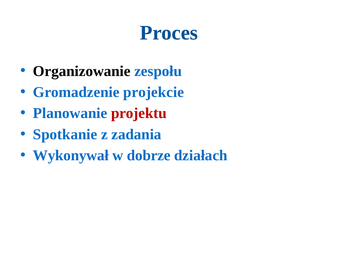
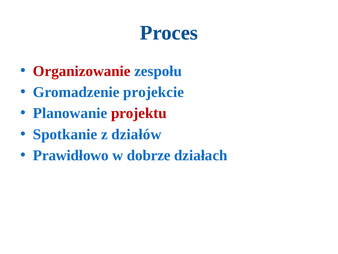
Organizowanie colour: black -> red (82, 71)
zadania: zadania -> działów (136, 134)
Wykonywał: Wykonywał -> Prawidłowo (71, 155)
